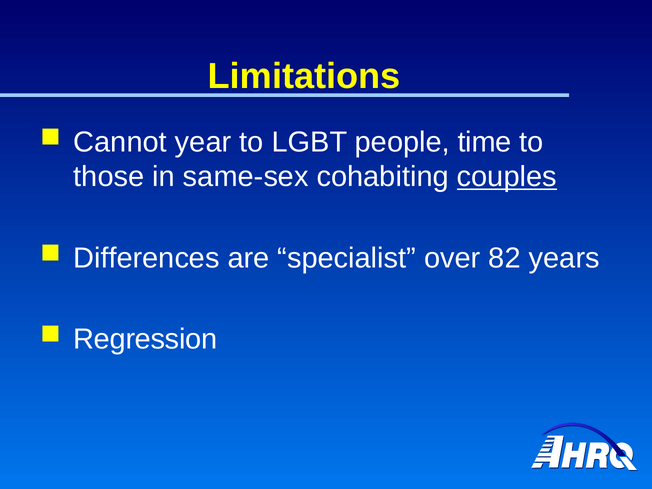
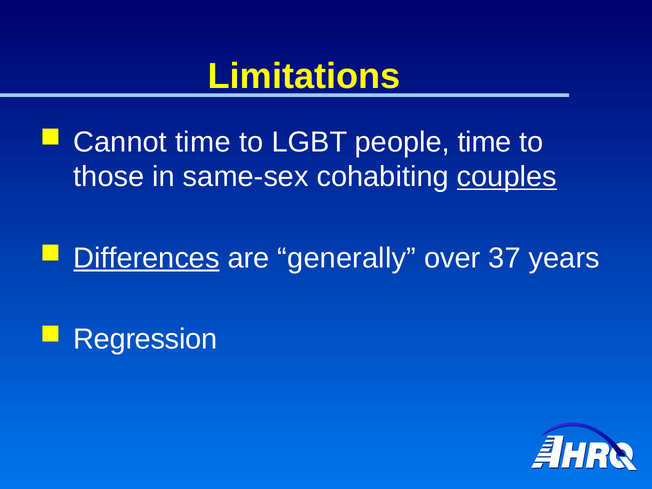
Cannot year: year -> time (203, 142)
Differences underline: none -> present (146, 258)
specialist: specialist -> generally (347, 258)
82: 82 -> 37 (505, 258)
